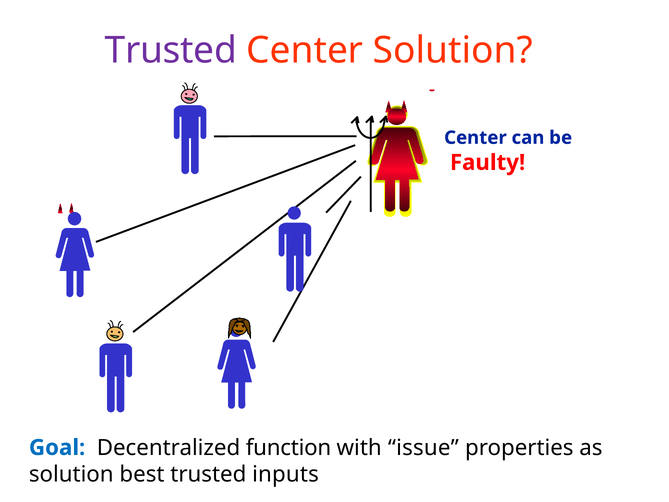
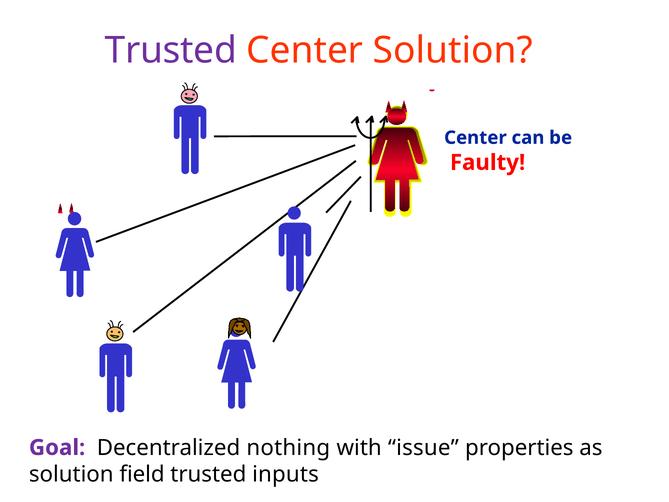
Goal colour: blue -> purple (57, 447)
function: function -> nothing (288, 447)
best: best -> field (142, 474)
